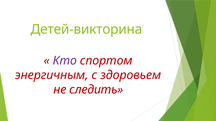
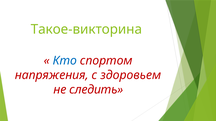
Детей-викторина: Детей-викторина -> Такое-викторина (86, 29)
Кто colour: purple -> blue (65, 61)
энергичным: энергичным -> напряжения (52, 75)
